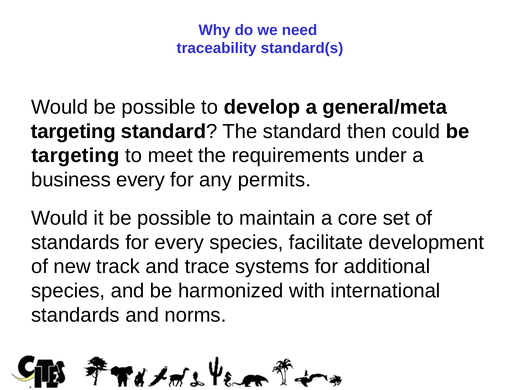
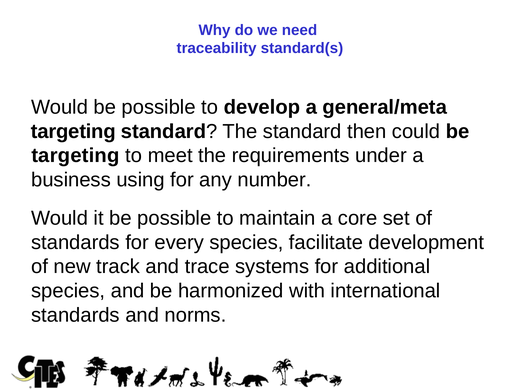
business every: every -> using (141, 180)
permits: permits -> number (275, 180)
